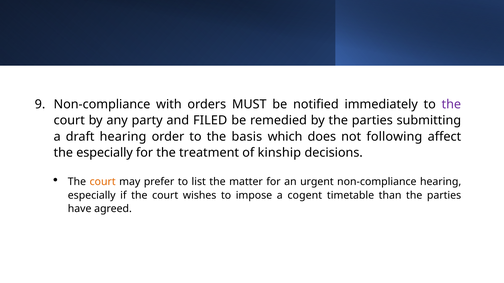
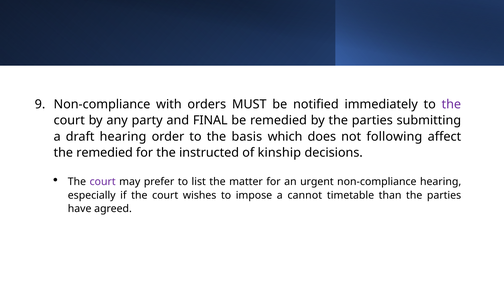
FILED: FILED -> FINAL (210, 121)
the especially: especially -> remedied (105, 153)
treatment: treatment -> instructed (209, 153)
court colour: orange -> purple (103, 182)
cogent: cogent -> cannot (305, 196)
